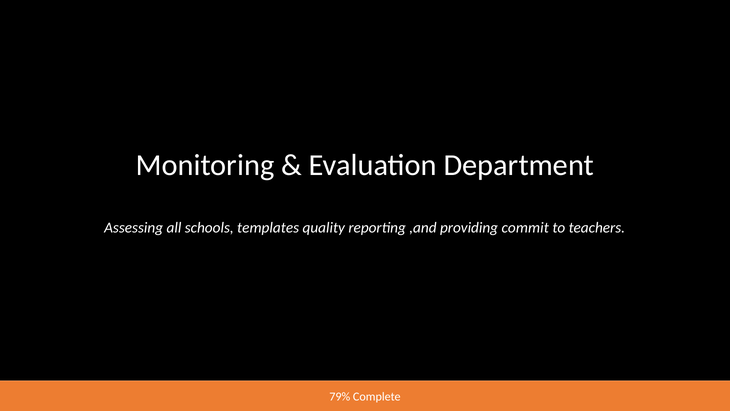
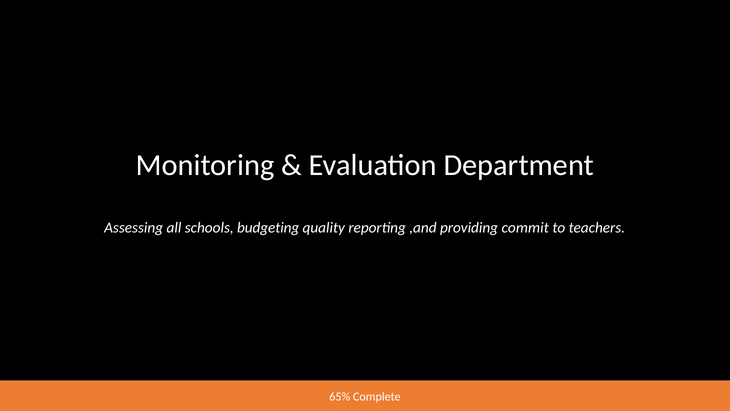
templates: templates -> budgeting (268, 228)
79%: 79% -> 65% (340, 396)
